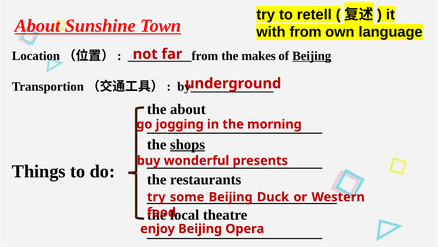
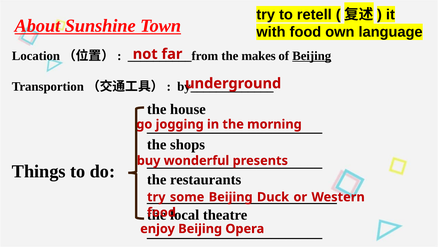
with from: from -> food (305, 32)
the about: about -> house (188, 109)
shops underline: present -> none (188, 144)
